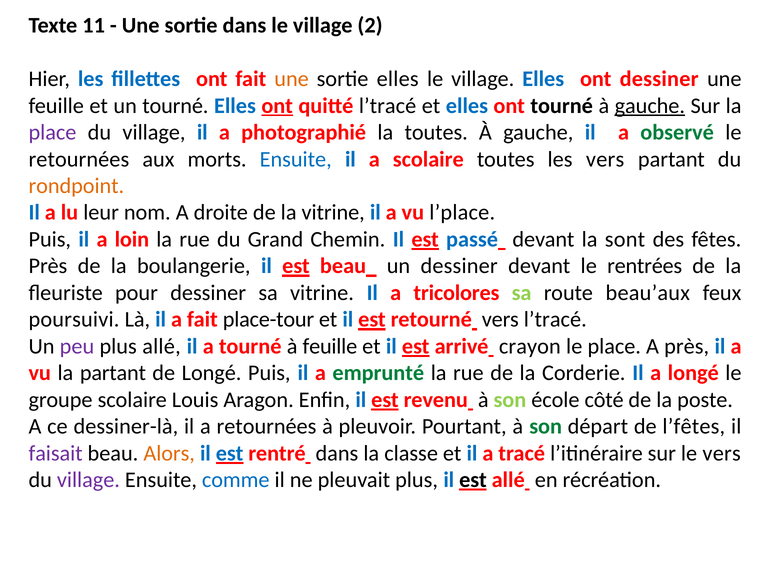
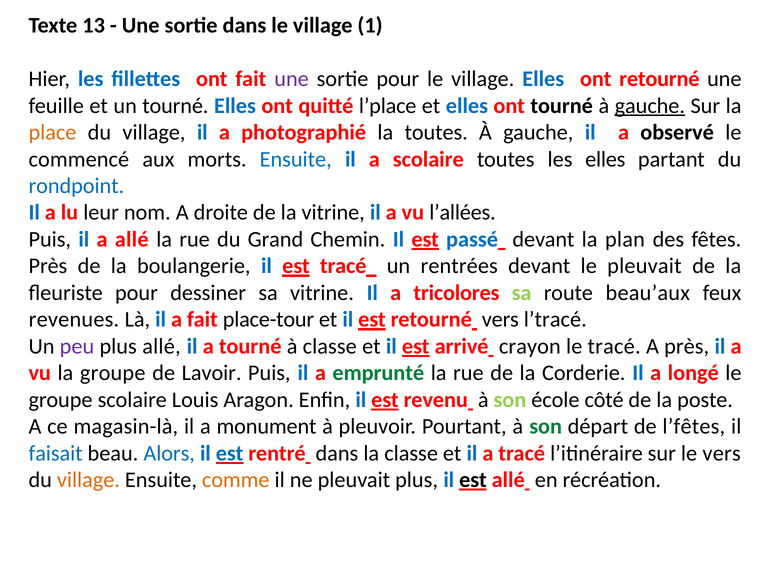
11: 11 -> 13 (94, 25)
2: 2 -> 1 (370, 25)
une colour: orange -> purple (292, 79)
sortie elles: elles -> pour (398, 79)
ont dessiner: dessiner -> retourné (659, 79)
ont underline: present -> none (277, 106)
quitté l’tracé: l’tracé -> l’place (388, 106)
place colour: purple -> orange (52, 132)
observé colour: green -> black (677, 132)
retournées: retournées -> commencé (79, 159)
les vers: vers -> elles (605, 159)
rondpoint colour: orange -> blue (76, 186)
l’place: l’place -> l’allées (462, 213)
a loin: loin -> allé (132, 239)
sont: sont -> plan (625, 239)
est beau: beau -> tracé (343, 266)
un dessiner: dessiner -> rentrées (459, 266)
le rentrées: rentrées -> pleuvait (644, 266)
poursuivi: poursuivi -> revenues (74, 320)
à feuille: feuille -> classe (330, 346)
le place: place -> tracé (614, 346)
la partant: partant -> groupe (113, 373)
de Longé: Longé -> Lavoir (212, 373)
dessiner-là: dessiner-là -> magasin-là (126, 427)
a retournées: retournées -> monument (267, 427)
faisait colour: purple -> blue (56, 453)
Alors colour: orange -> blue (169, 453)
village colour: purple -> orange (88, 480)
comme colour: blue -> orange (236, 480)
